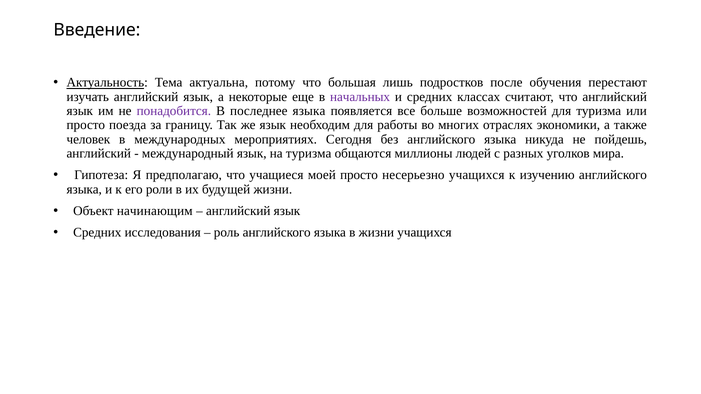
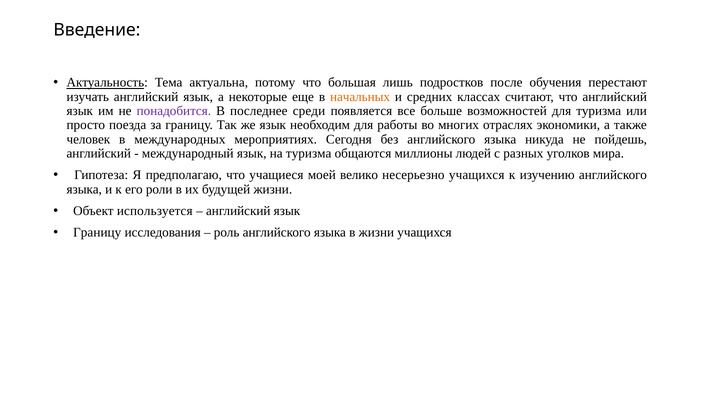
начальных colour: purple -> orange (360, 97)
последнее языка: языка -> среди (309, 111)
моей просто: просто -> велико (359, 175)
начинающим: начинающим -> используется (155, 211)
Средних: Средних -> Границу (97, 232)
